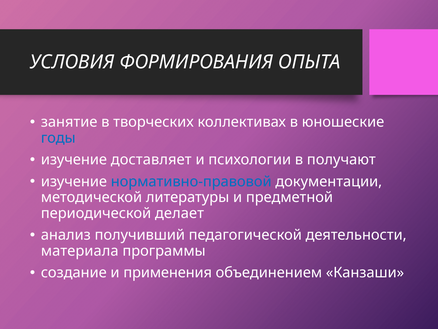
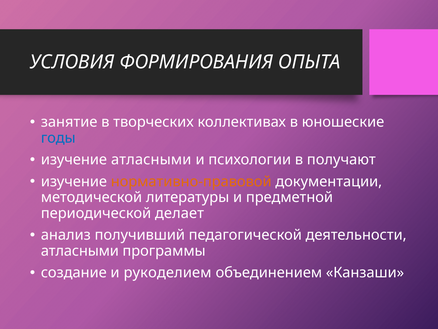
изучение доставляет: доставляет -> атласными (151, 160)
нормативно-правовой colour: blue -> orange (191, 181)
материала: материала -> атласными (80, 251)
применения: применения -> рукоделием (168, 272)
